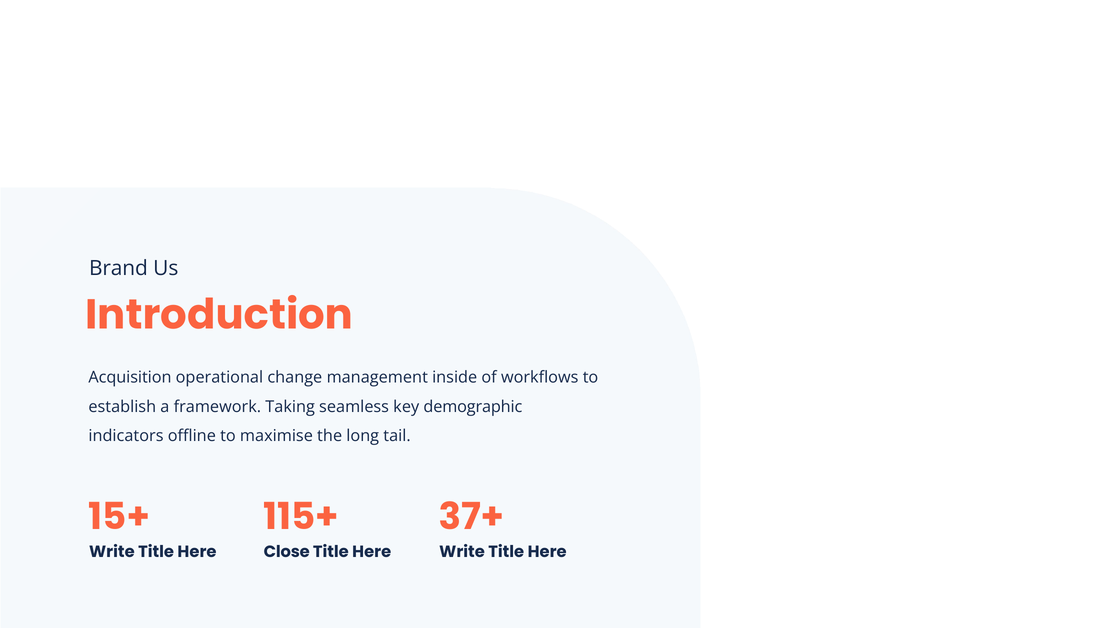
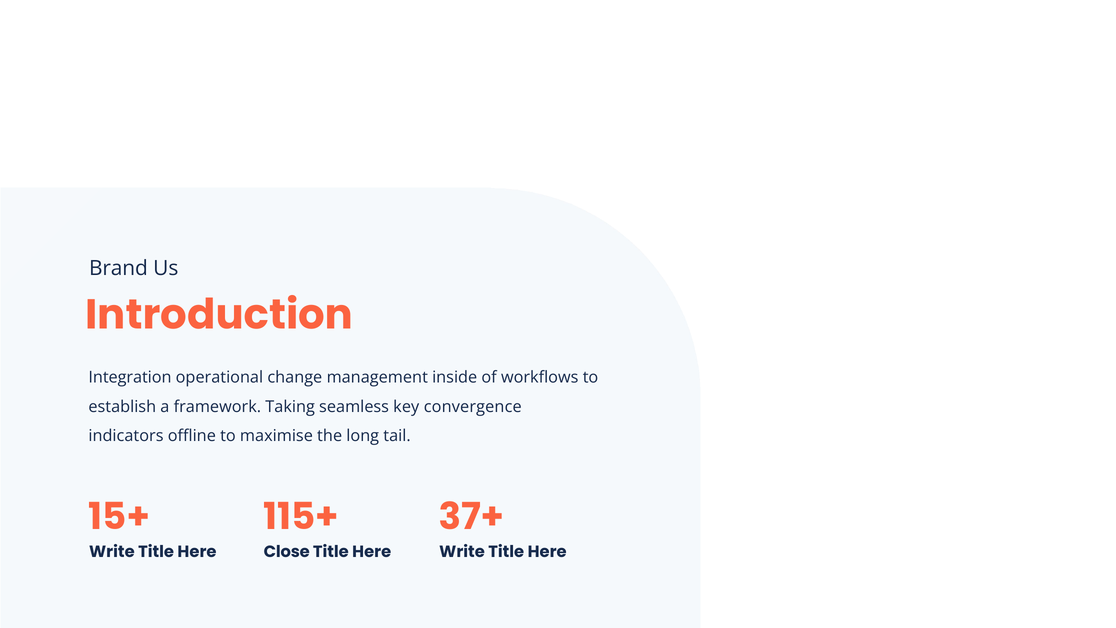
Acquisition: Acquisition -> Integration (130, 377)
demographic: demographic -> convergence (473, 407)
